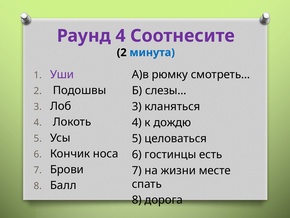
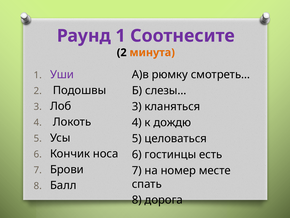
Раунд 4: 4 -> 1 (121, 36)
минута colour: blue -> orange (152, 52)
жизни: жизни -> номер (178, 170)
